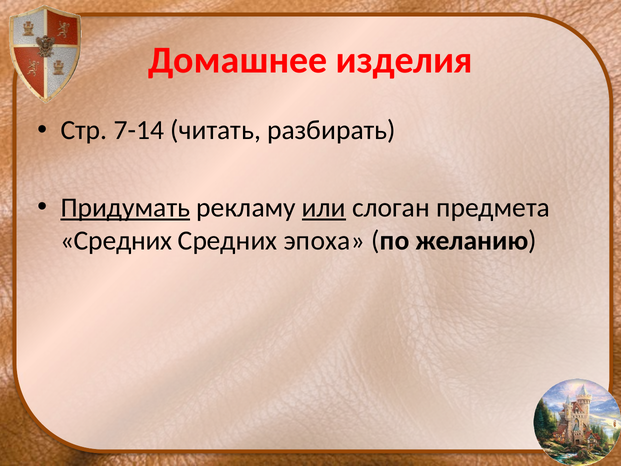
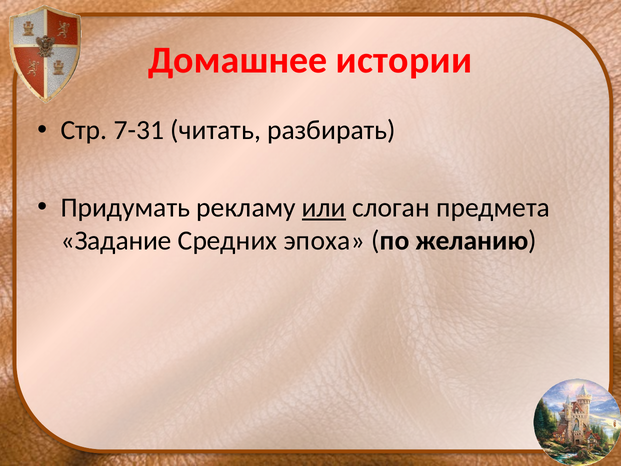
изделия: изделия -> истории (404, 60)
7-14: 7-14 -> 7-31 (139, 130)
Придумать underline: present -> none (125, 208)
Средних: Средних -> Задание (116, 241)
